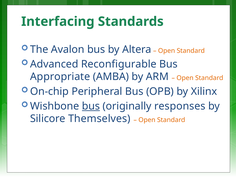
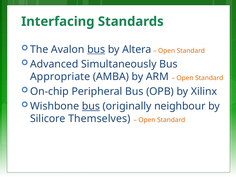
bus underline: none -> present (96, 49)
Reconfigurable: Reconfigurable -> Simultaneously (119, 64)
responses: responses -> neighbour (180, 106)
